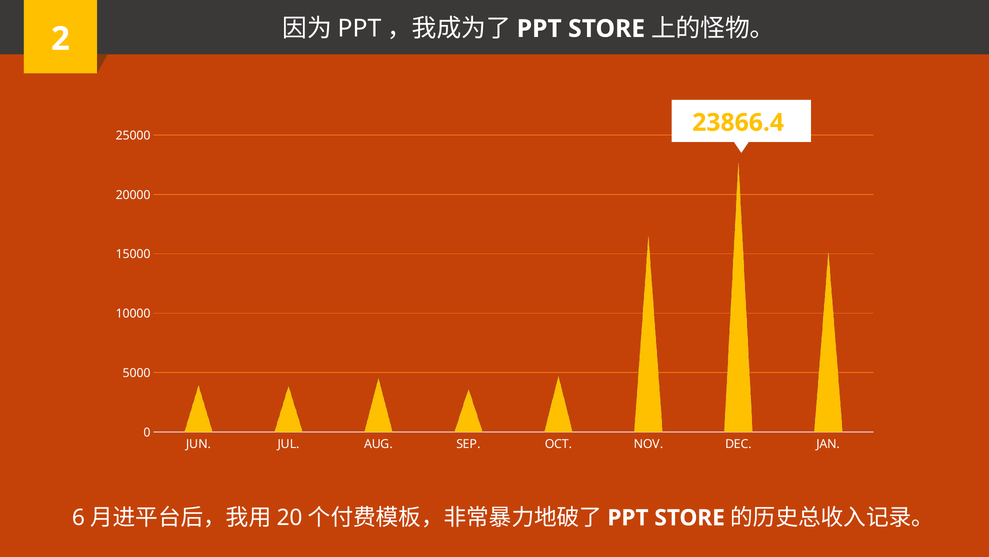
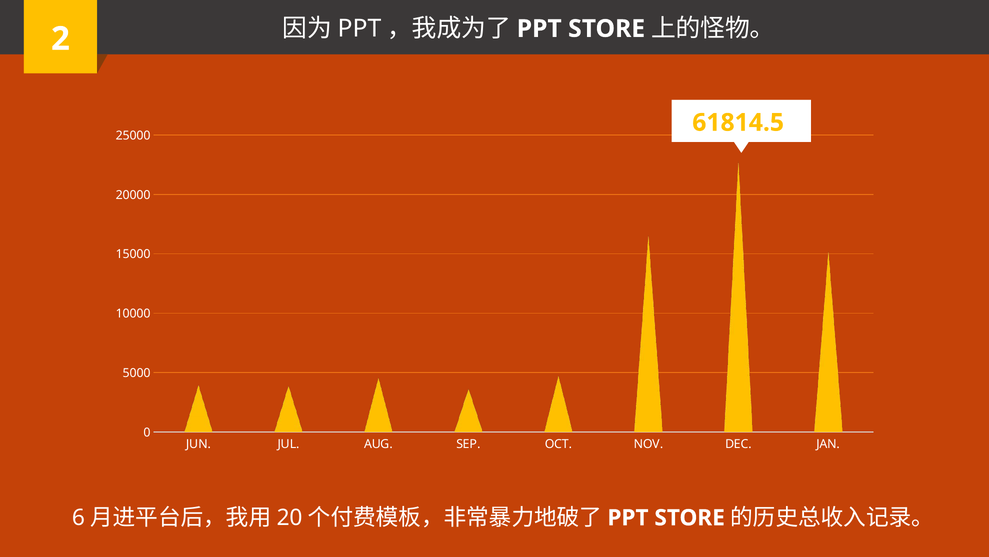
23866.4: 23866.4 -> 61814.5 (738, 122)
